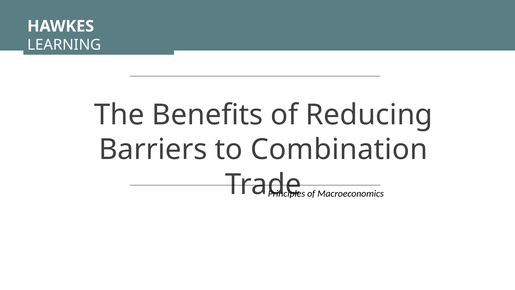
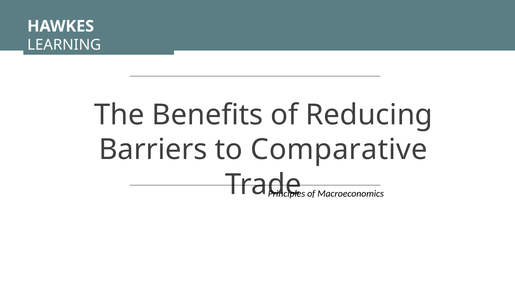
Combination: Combination -> Comparative (339, 150)
